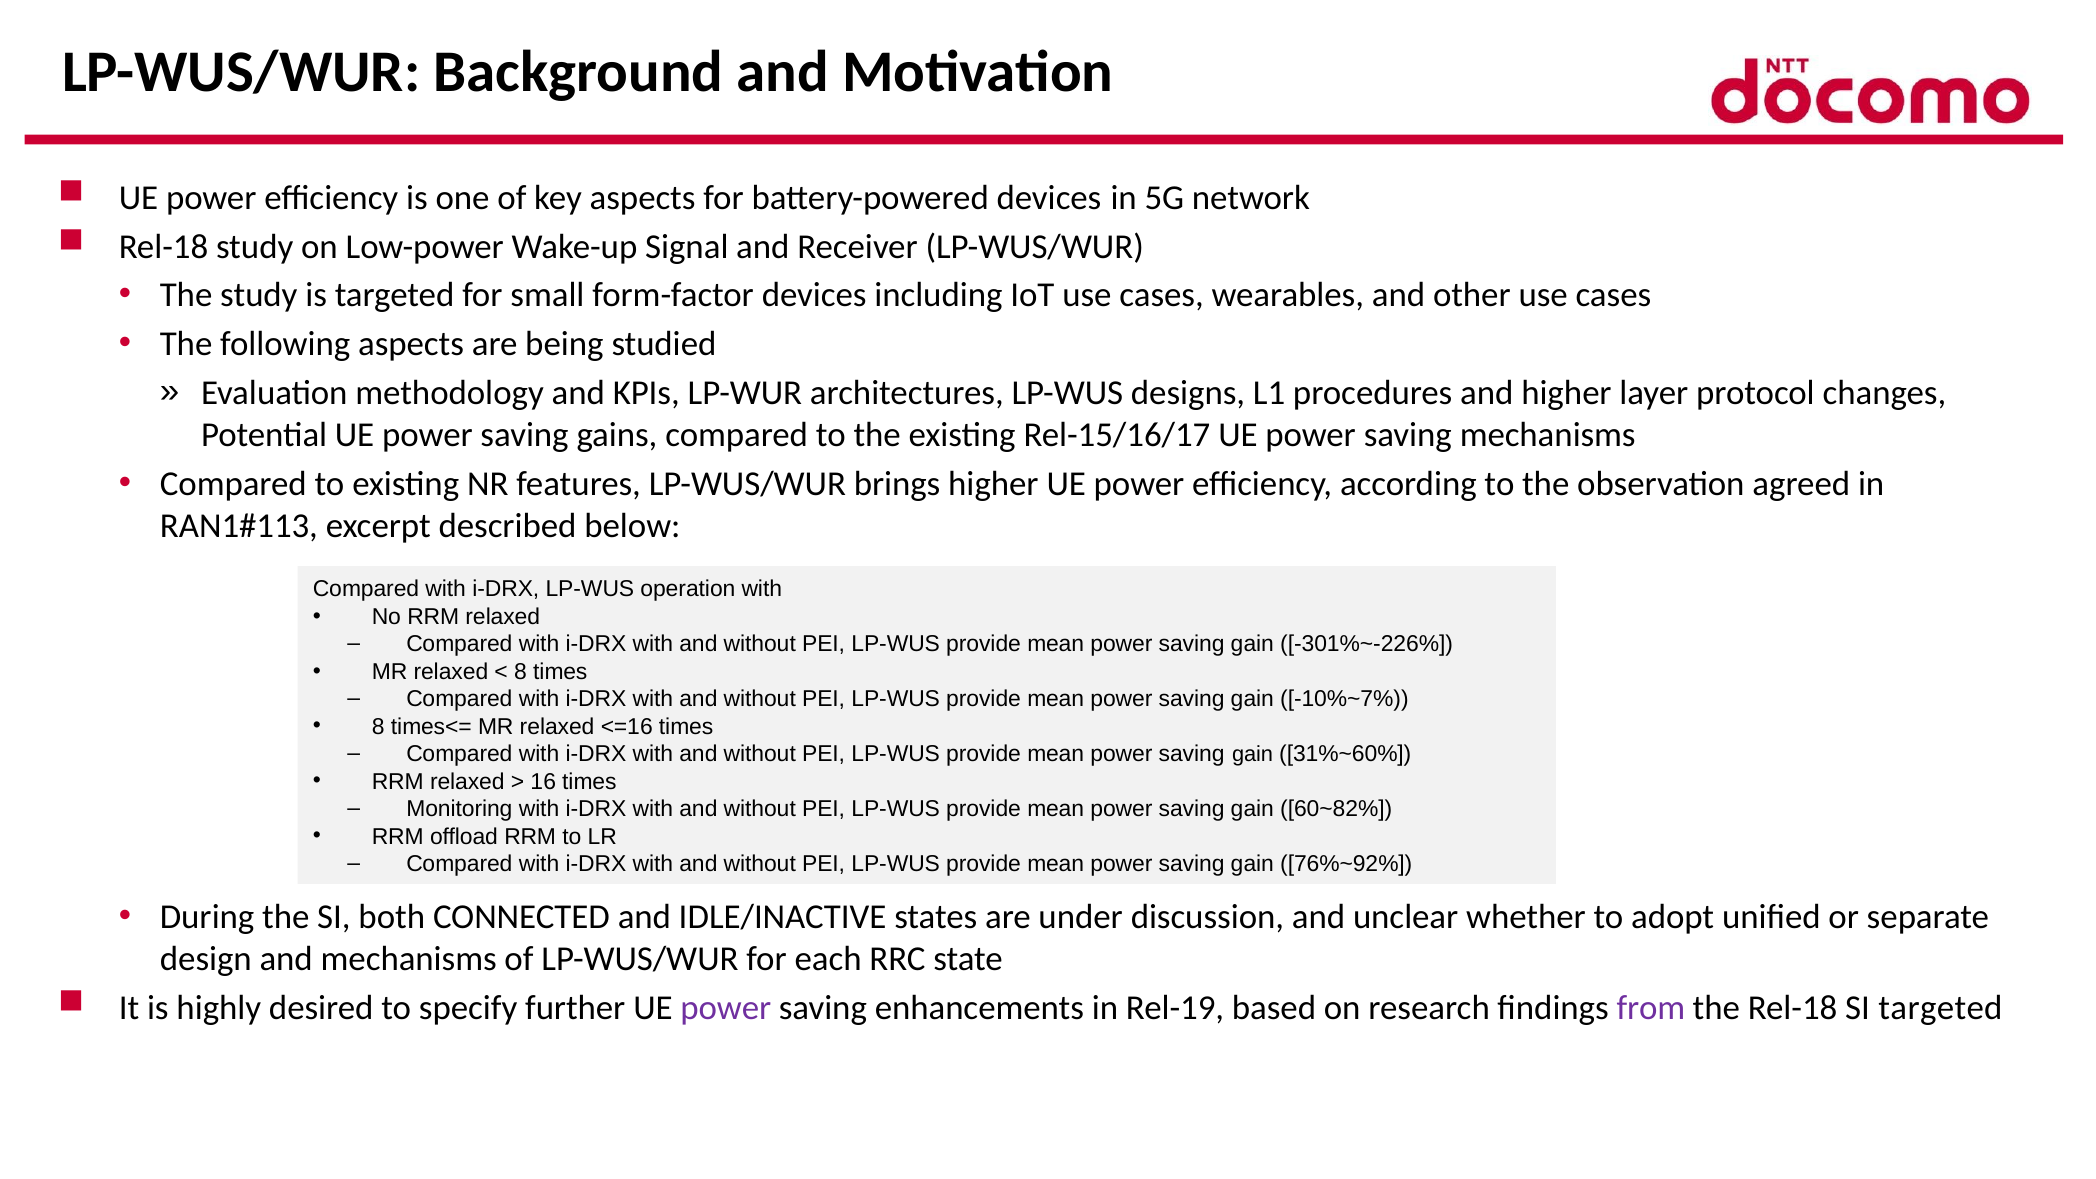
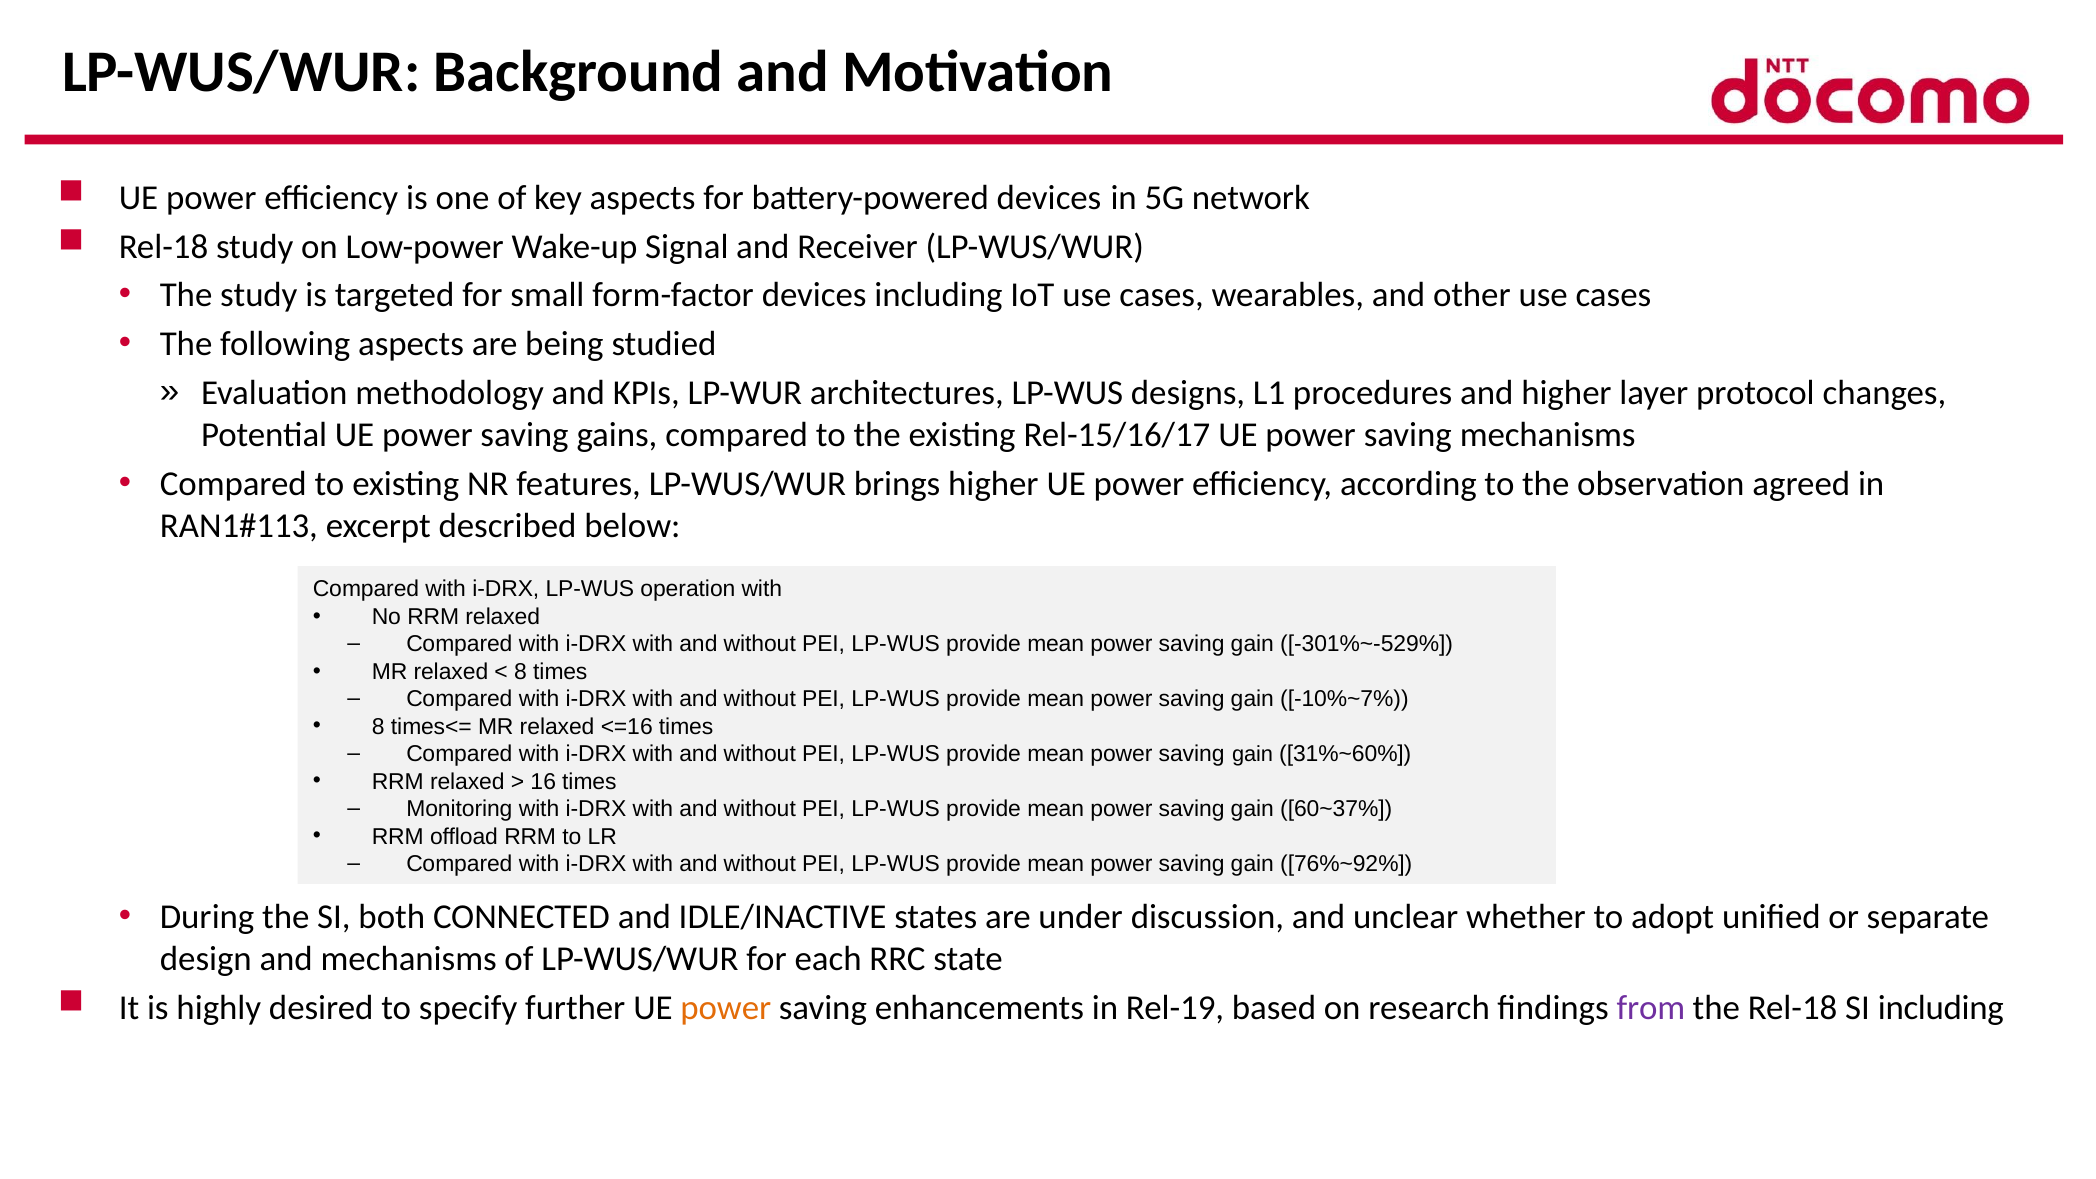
-301%~-226%: -301%~-226% -> -301%~-529% (1367, 644)
60~82%: 60~82% -> 60~37% (1336, 809)
power colour: purple -> orange (726, 1008)
SI targeted: targeted -> including (1941, 1008)
